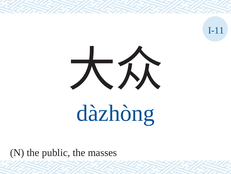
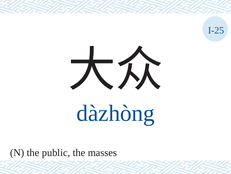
I-11: I-11 -> I-25 (216, 30)
